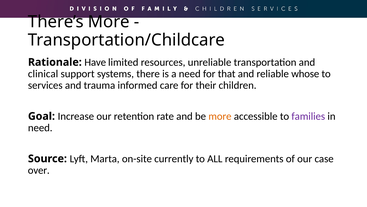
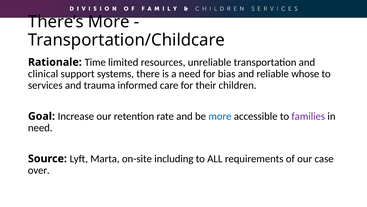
Have: Have -> Time (95, 62)
that: that -> bias (227, 74)
more colour: orange -> blue (220, 116)
currently: currently -> including (174, 158)
